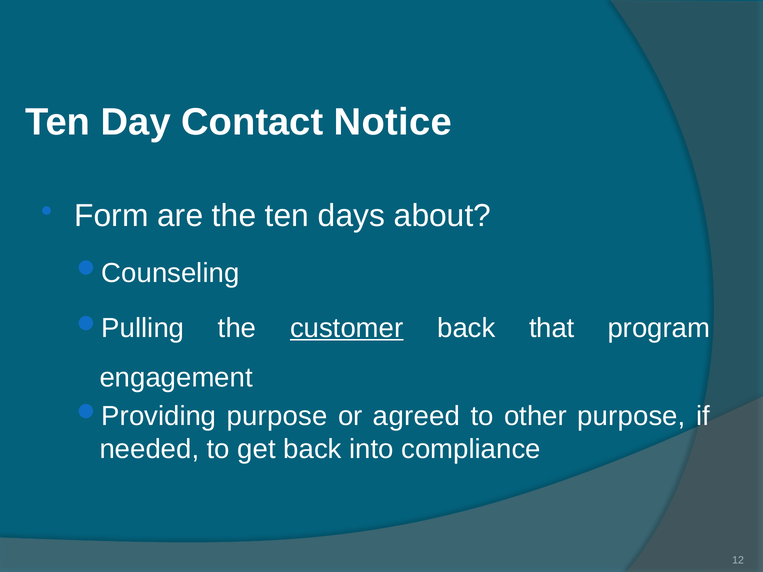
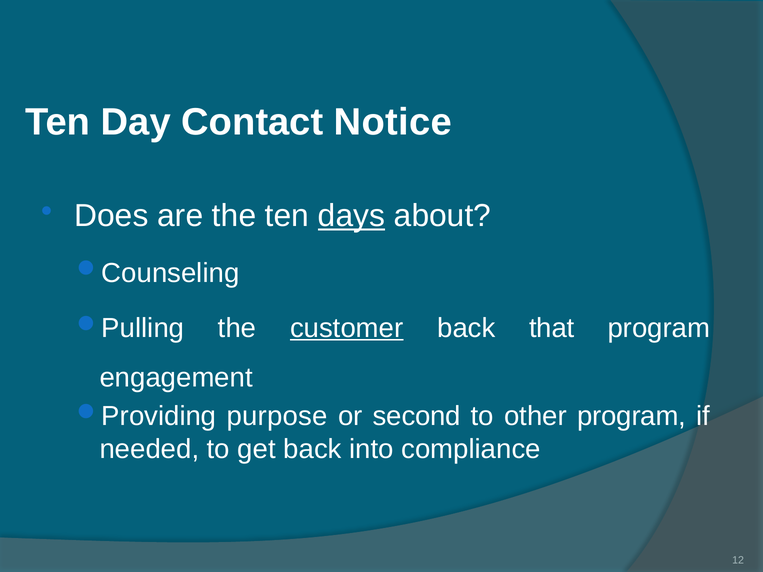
Form: Form -> Does (111, 216)
days underline: none -> present (351, 216)
agreed: agreed -> second (417, 416)
other purpose: purpose -> program (632, 416)
